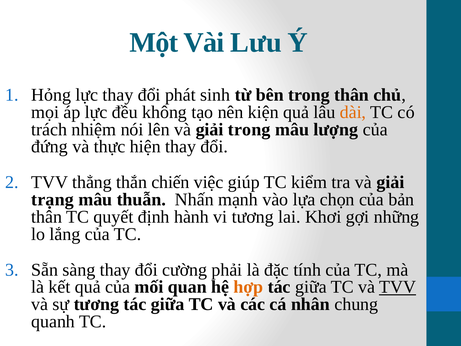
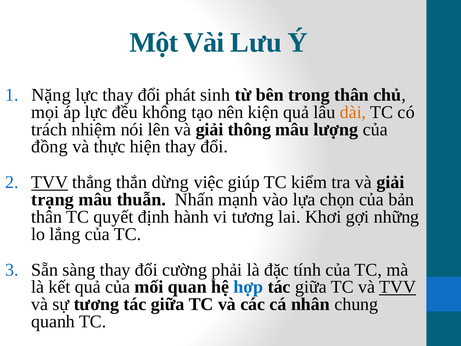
Hỏng: Hỏng -> Nặng (51, 95)
giải trong: trong -> thông (249, 129)
đứng: đứng -> đồng (50, 147)
TVV underline: none -> present (50, 182)
chiến: chiến -> dừng (170, 182)
hợp colour: orange -> blue (248, 287)
